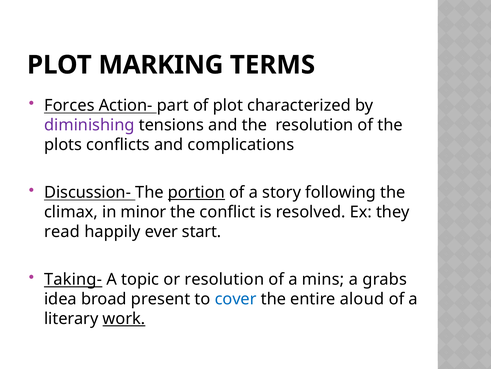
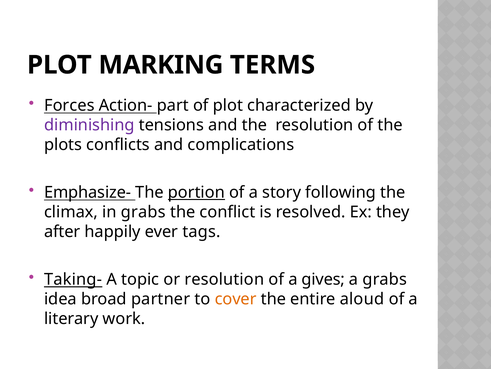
Discussion-: Discussion- -> Emphasize- (88, 192)
in minor: minor -> grabs (143, 212)
read: read -> after (62, 231)
start: start -> tags (201, 231)
mins: mins -> gives (323, 279)
present: present -> partner (161, 298)
cover colour: blue -> orange (236, 298)
work underline: present -> none (124, 318)
